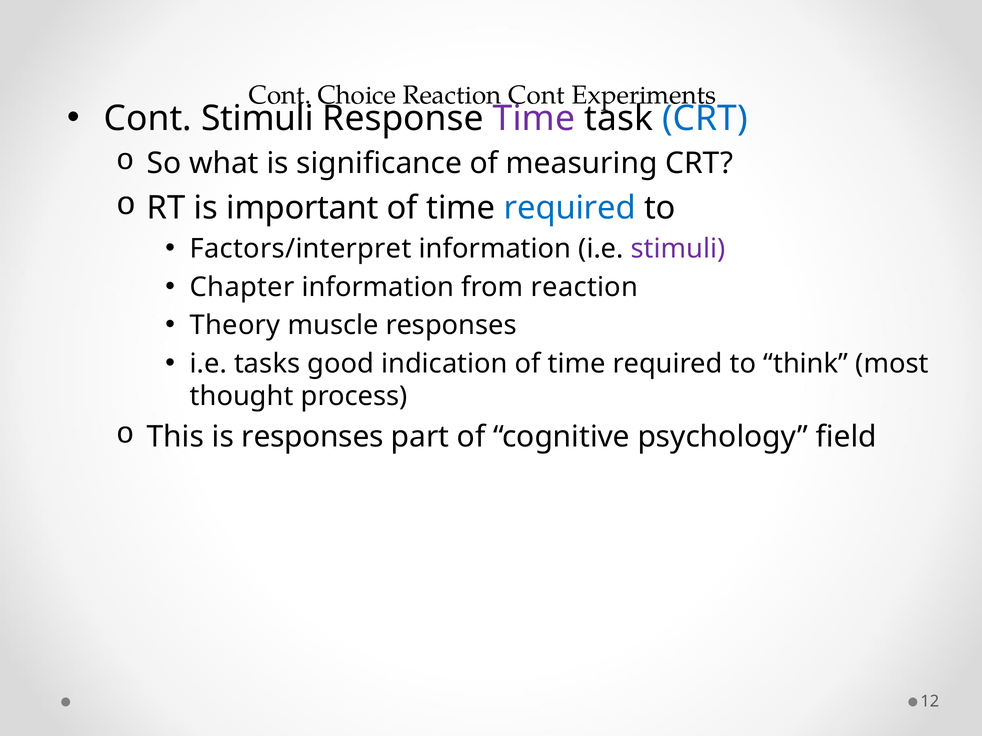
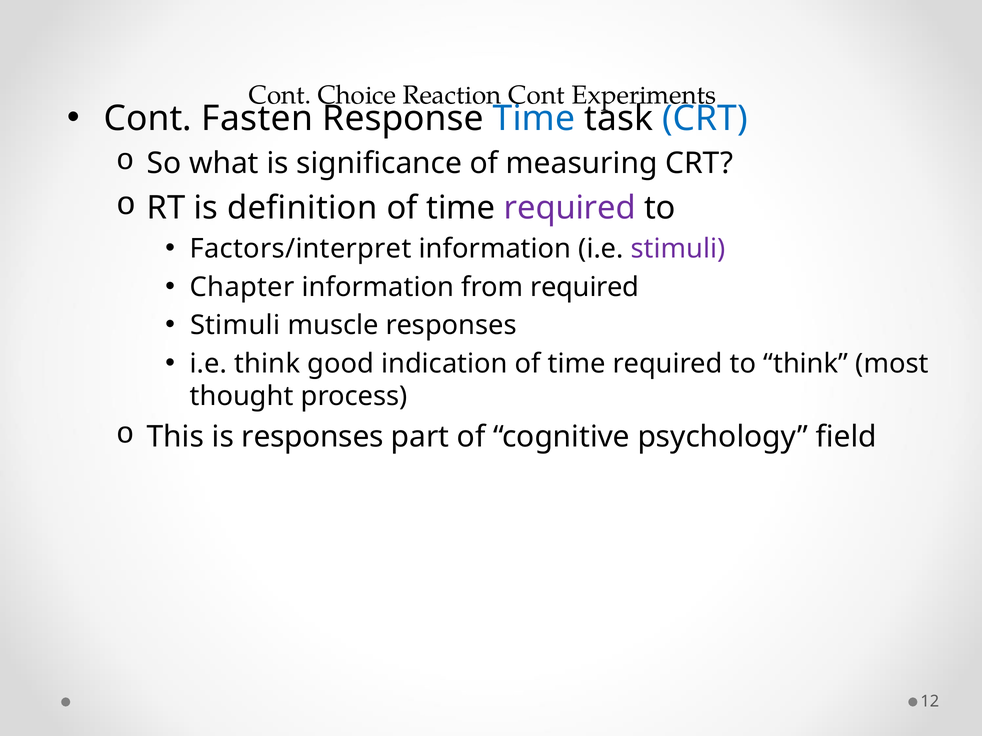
Cont Stimuli: Stimuli -> Fasten (257, 119)
Time colour: purple -> blue (534, 119)
important: important -> definition (302, 208)
required colour: blue -> purple (570, 208)
from reaction: reaction -> required (585, 287)
Theory: Theory -> Stimuli (235, 326)
i.e tasks: tasks -> think (267, 364)
